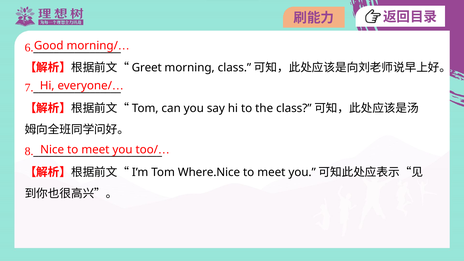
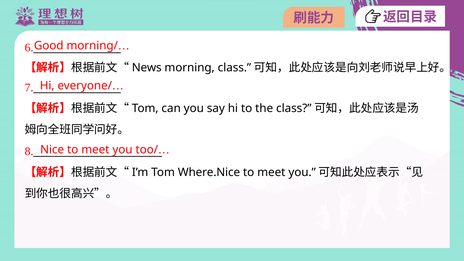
Greet: Greet -> News (147, 68)
